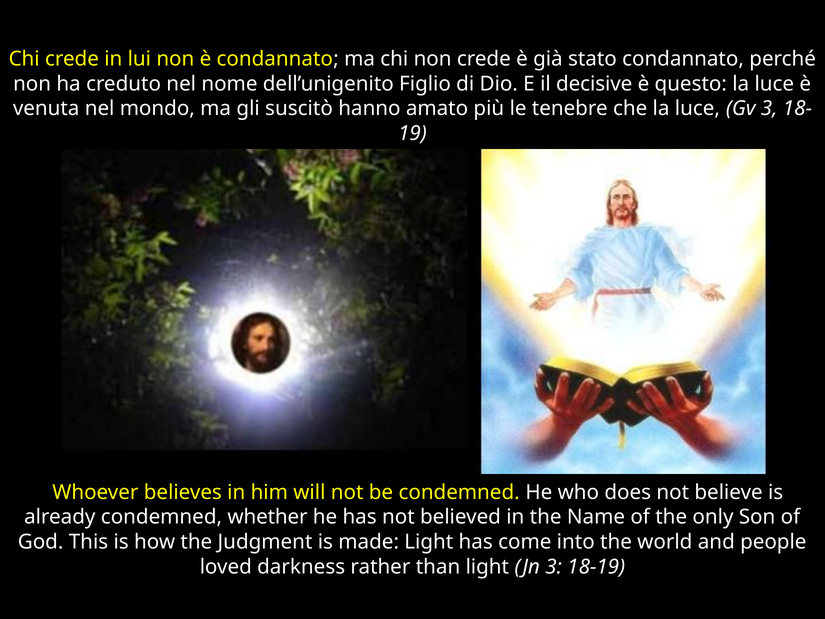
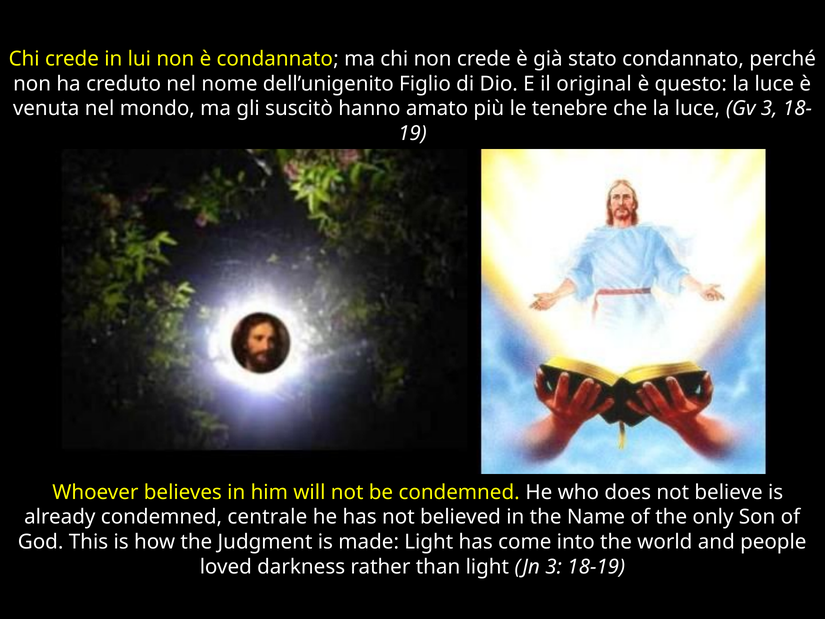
decisive: decisive -> original (594, 84)
whether: whether -> centrale (267, 517)
